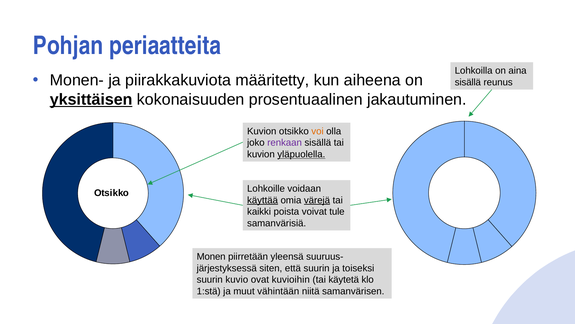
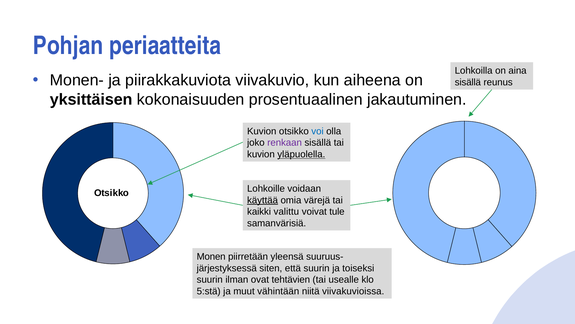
määritetty: määritetty -> viivakuvio (272, 80)
yksittäisen underline: present -> none (91, 99)
voi colour: orange -> blue (318, 131)
värejä underline: present -> none (317, 200)
poista: poista -> valittu (286, 211)
kuvio: kuvio -> ilman (237, 279)
kuvioihin: kuvioihin -> tehtävien (291, 279)
käytetä: käytetä -> usealle (344, 279)
1:stä: 1:stä -> 5:stä (209, 291)
samanvärisen: samanvärisen -> viivakuvioissa (353, 291)
